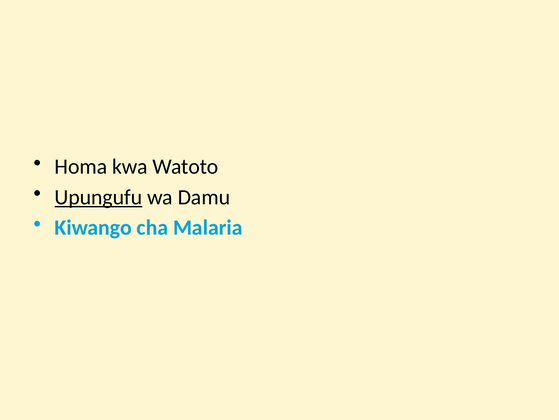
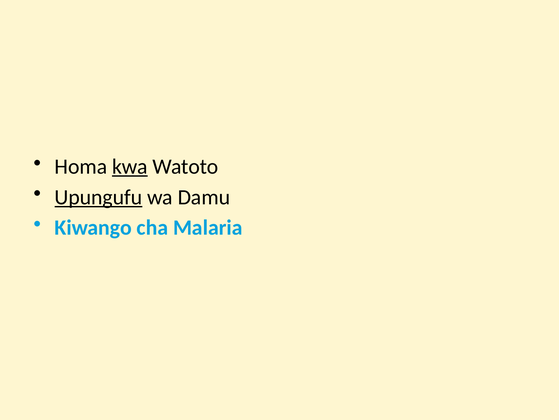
kwa underline: none -> present (130, 166)
